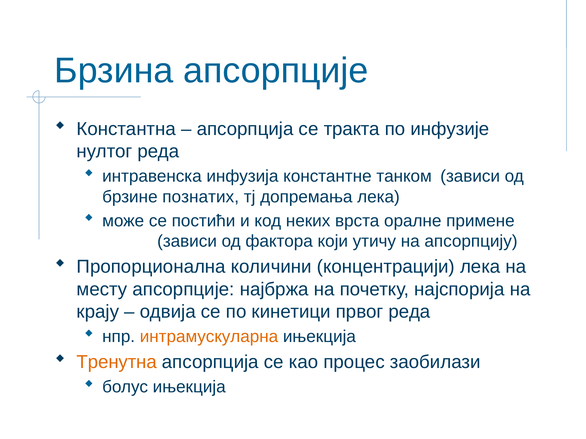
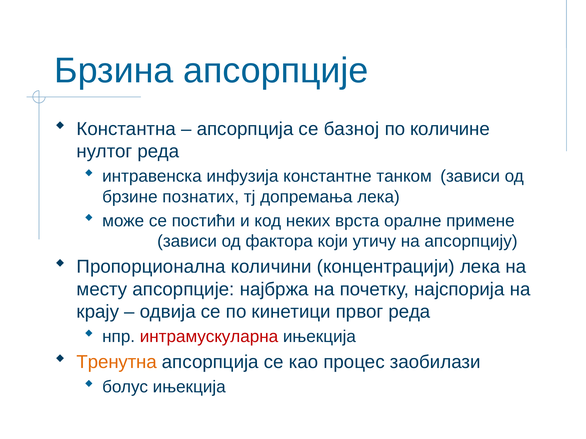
тракта: тракта -> базној (351, 129)
инфузије: инфузије -> количине (450, 129)
интрамускуларна colour: orange -> red (209, 337)
